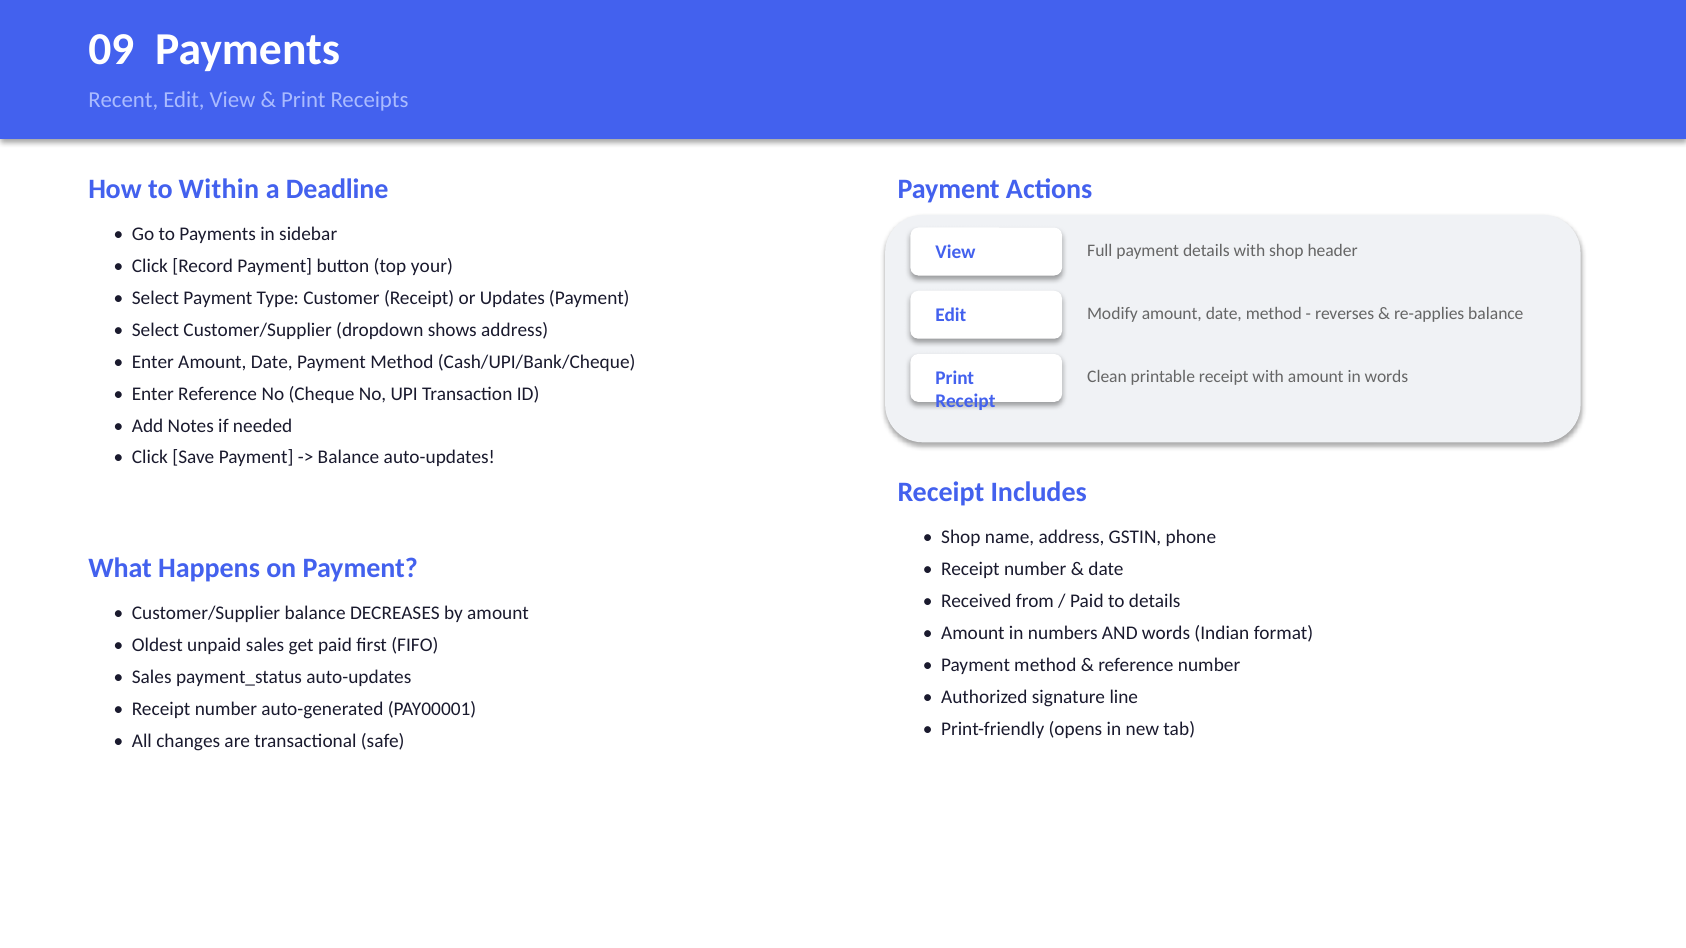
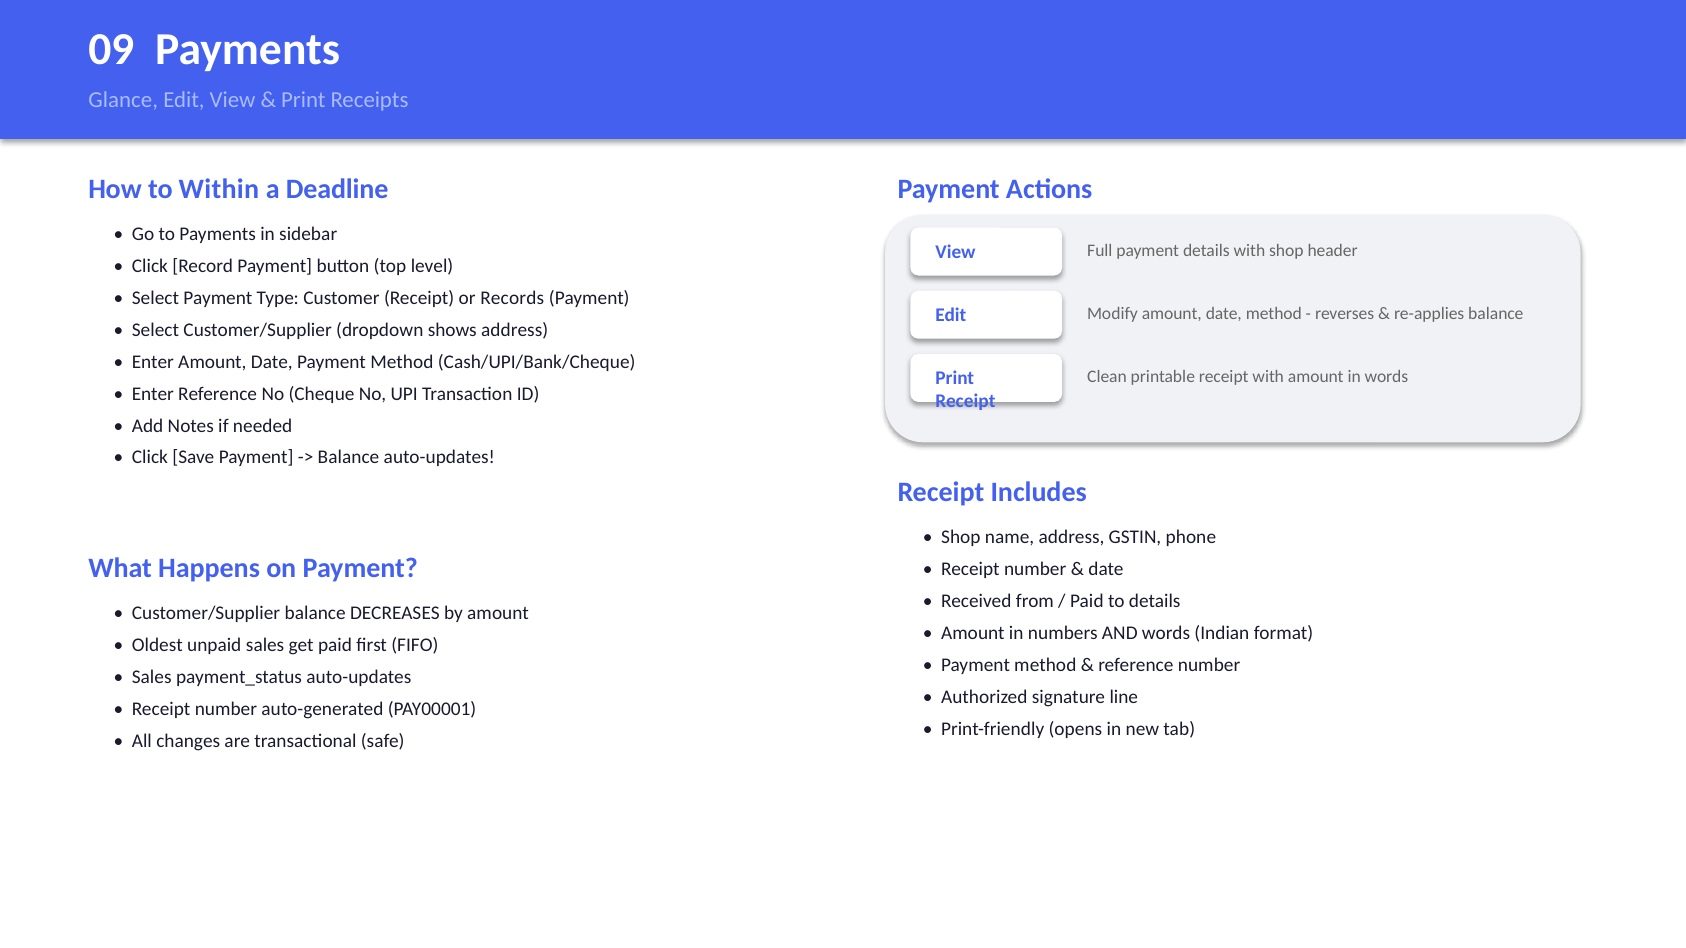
Recent: Recent -> Glance (123, 100)
your: your -> level (432, 266)
Updates: Updates -> Records (512, 298)
